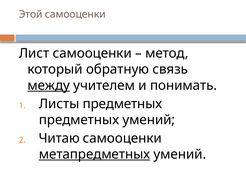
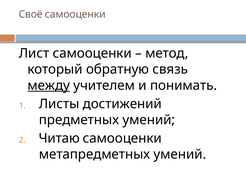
Этой: Этой -> Своё (31, 14)
Листы предметных: предметных -> достижений (122, 104)
метапредметных underline: present -> none (94, 154)
